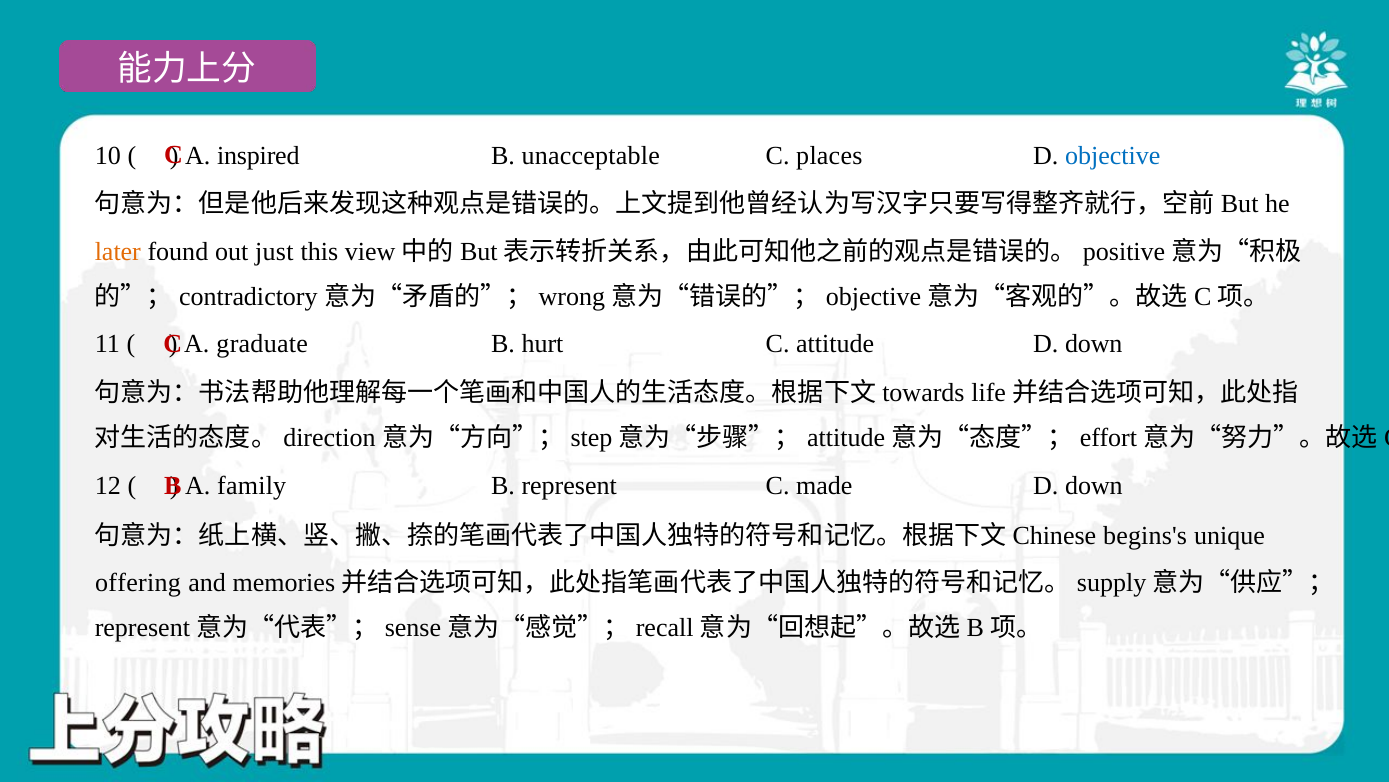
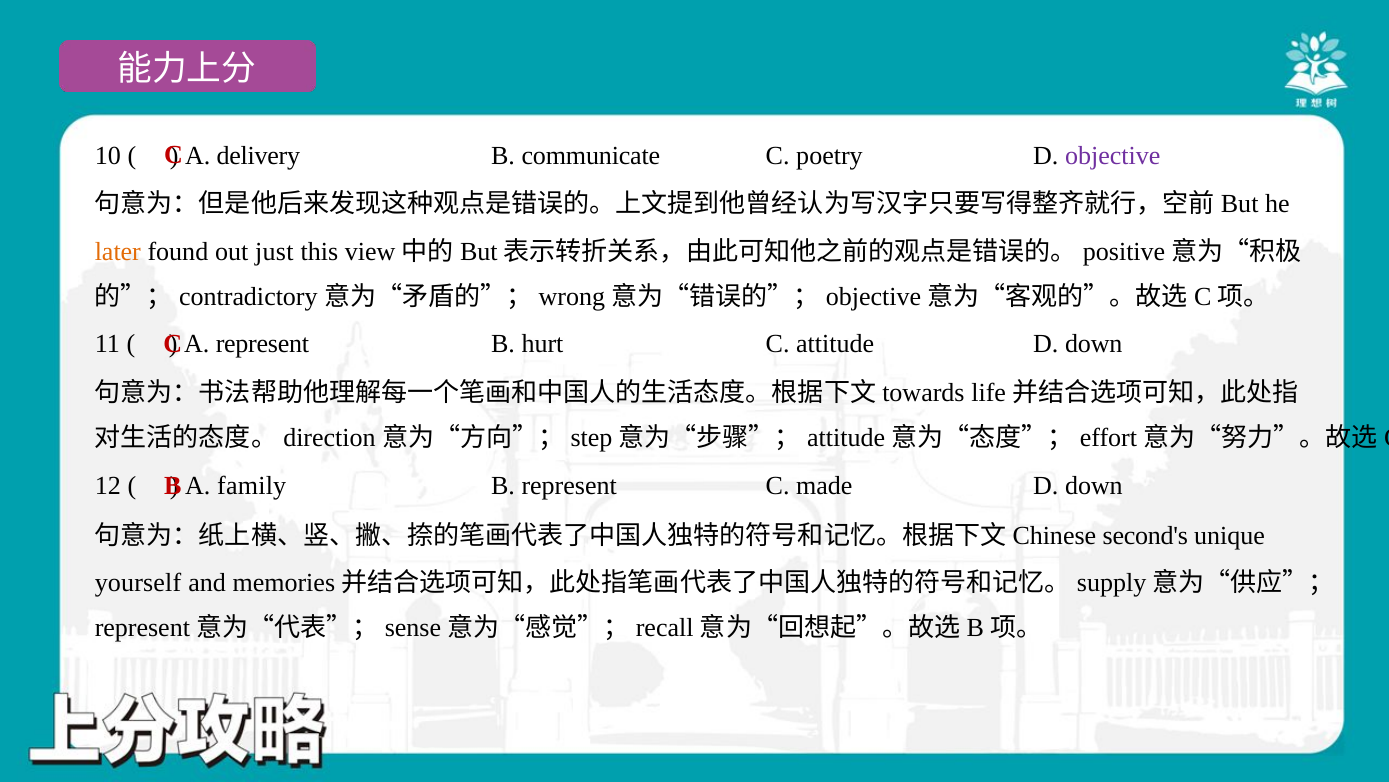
inspired: inspired -> delivery (258, 155)
unacceptable: unacceptable -> communicate (591, 155)
places: places -> poetry (829, 155)
objective colour: blue -> purple (1113, 155)
A graduate: graduate -> represent (262, 344)
begins's: begins's -> second's (1145, 535)
offering: offering -> yourself (138, 583)
